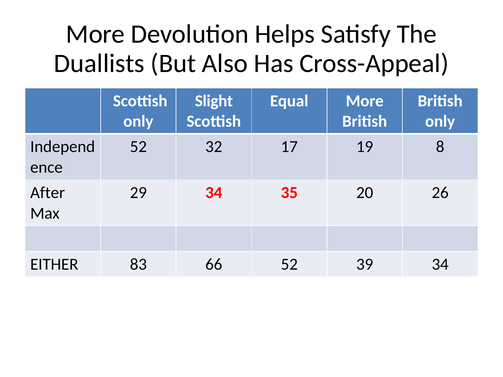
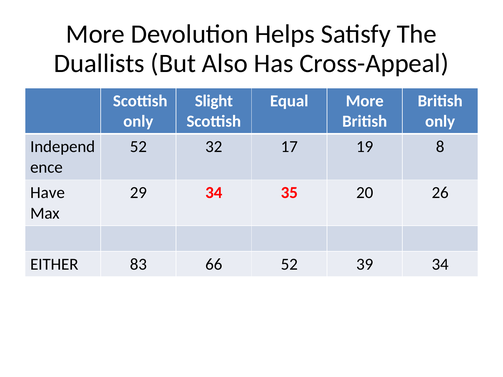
After: After -> Have (48, 193)
